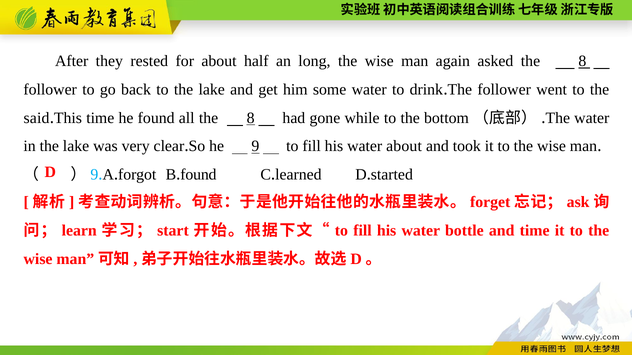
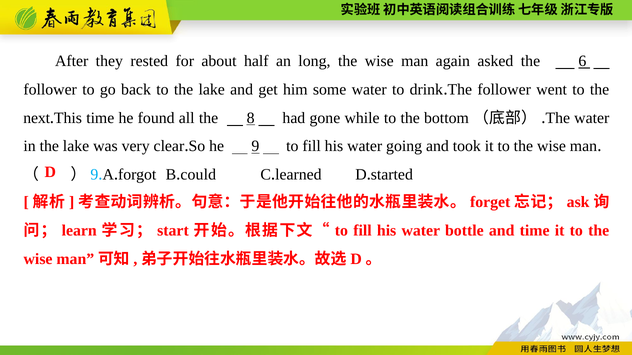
asked the 8: 8 -> 6 (582, 61)
said: said -> next (37, 118)
water about: about -> going (404, 146)
found: found -> could (198, 175)
